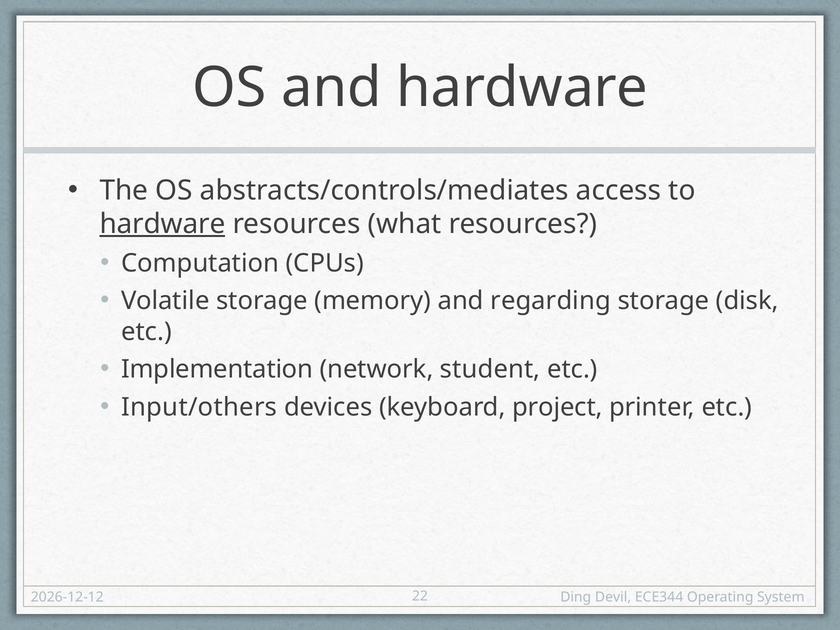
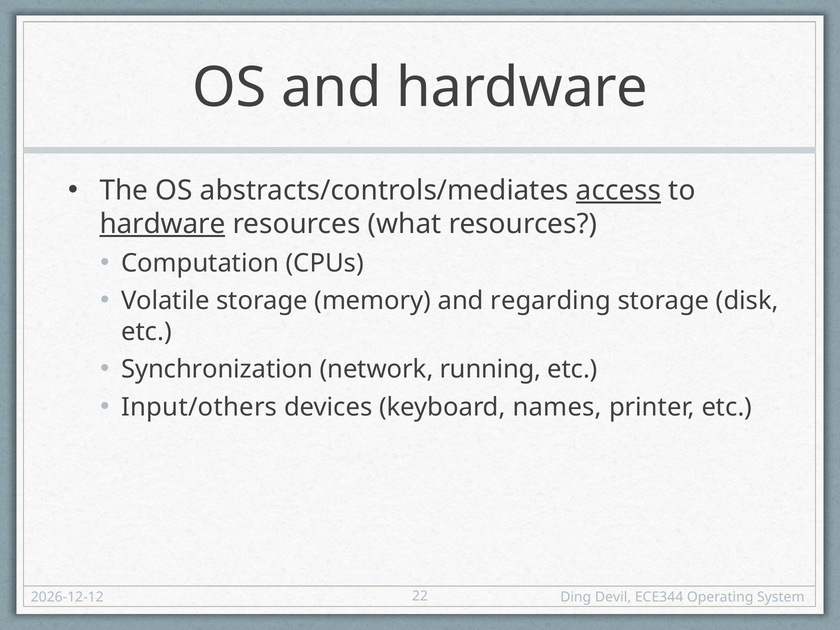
access underline: none -> present (619, 190)
Implementation: Implementation -> Synchronization (217, 369)
student: student -> running (490, 369)
project: project -> names (557, 407)
